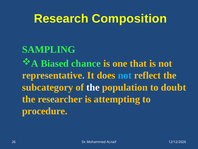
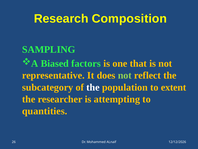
chance: chance -> factors (86, 63)
not colour: light blue -> light green (125, 75)
doubt: doubt -> extent (174, 87)
procedure: procedure -> quantities (45, 111)
